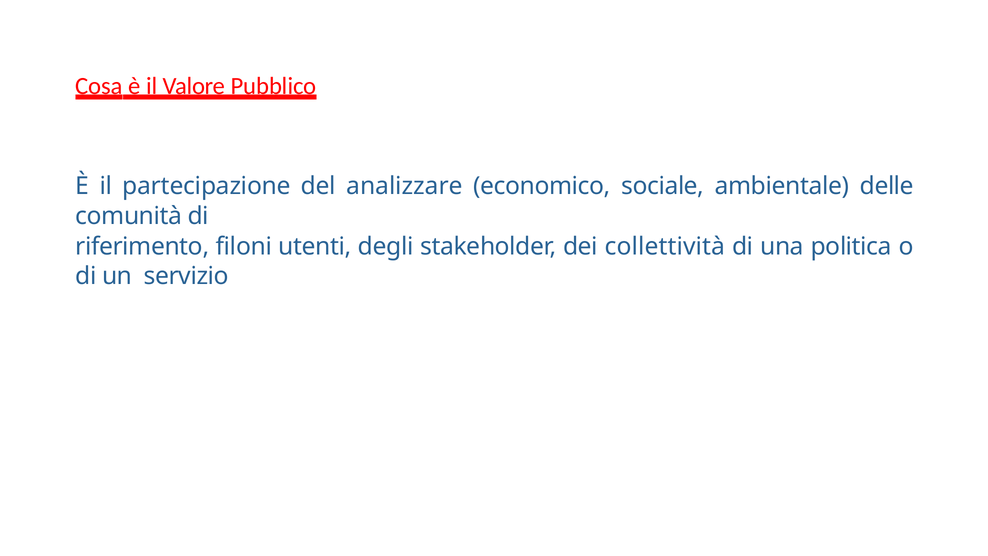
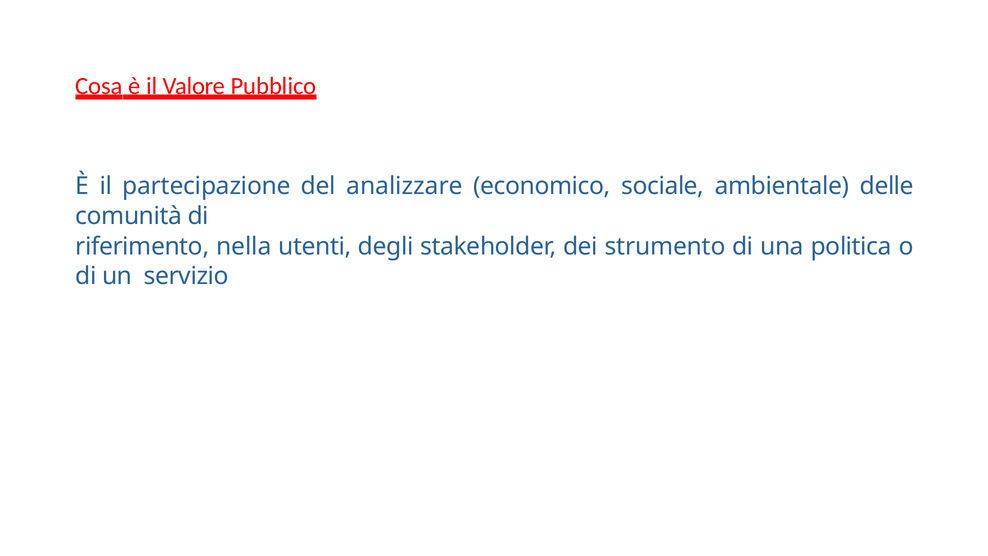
filoni: filoni -> nella (244, 246)
collettività: collettività -> strumento (665, 246)
